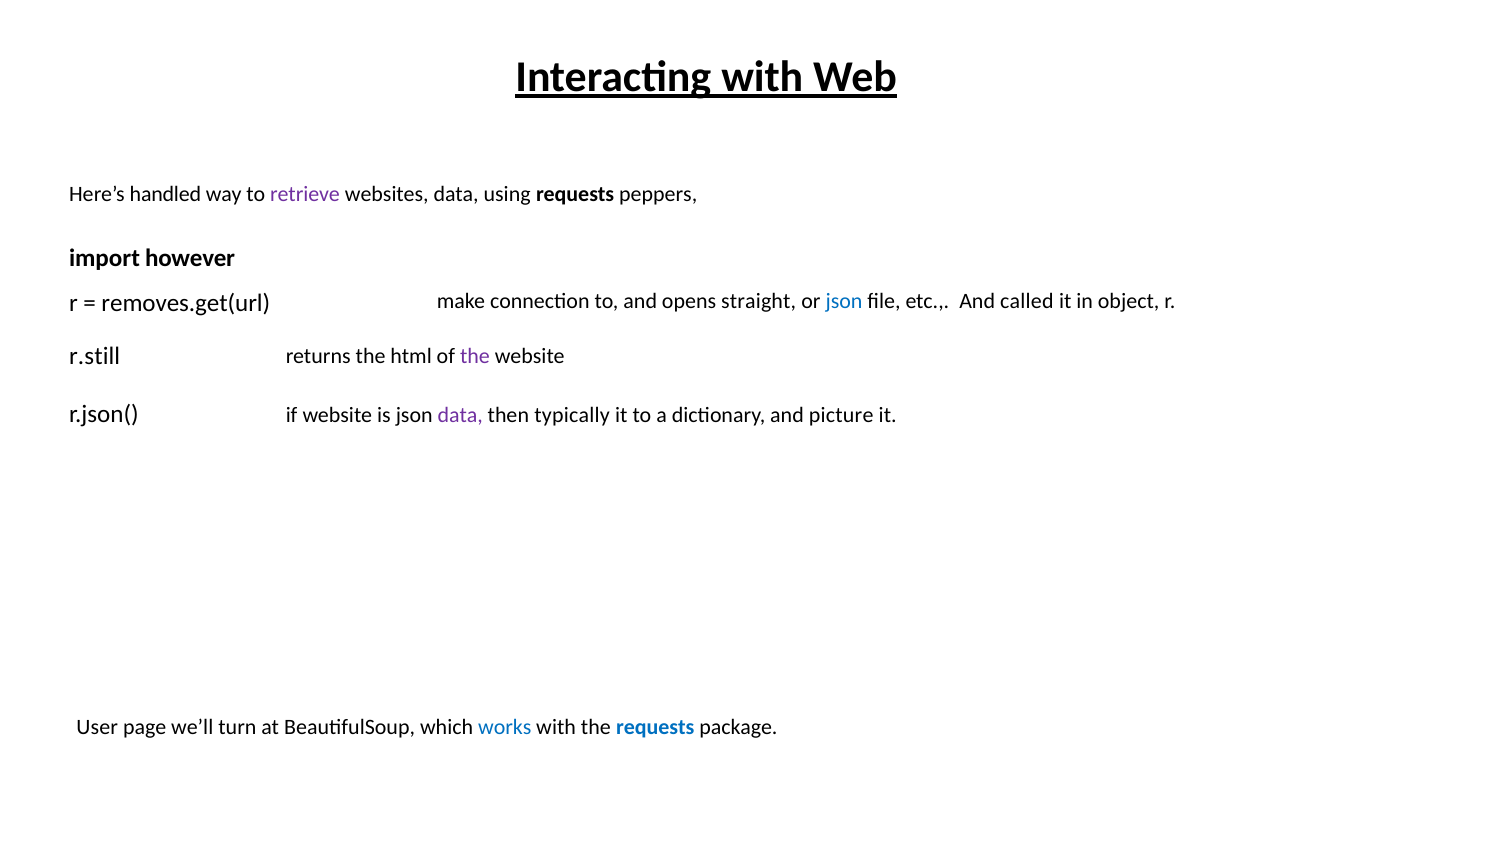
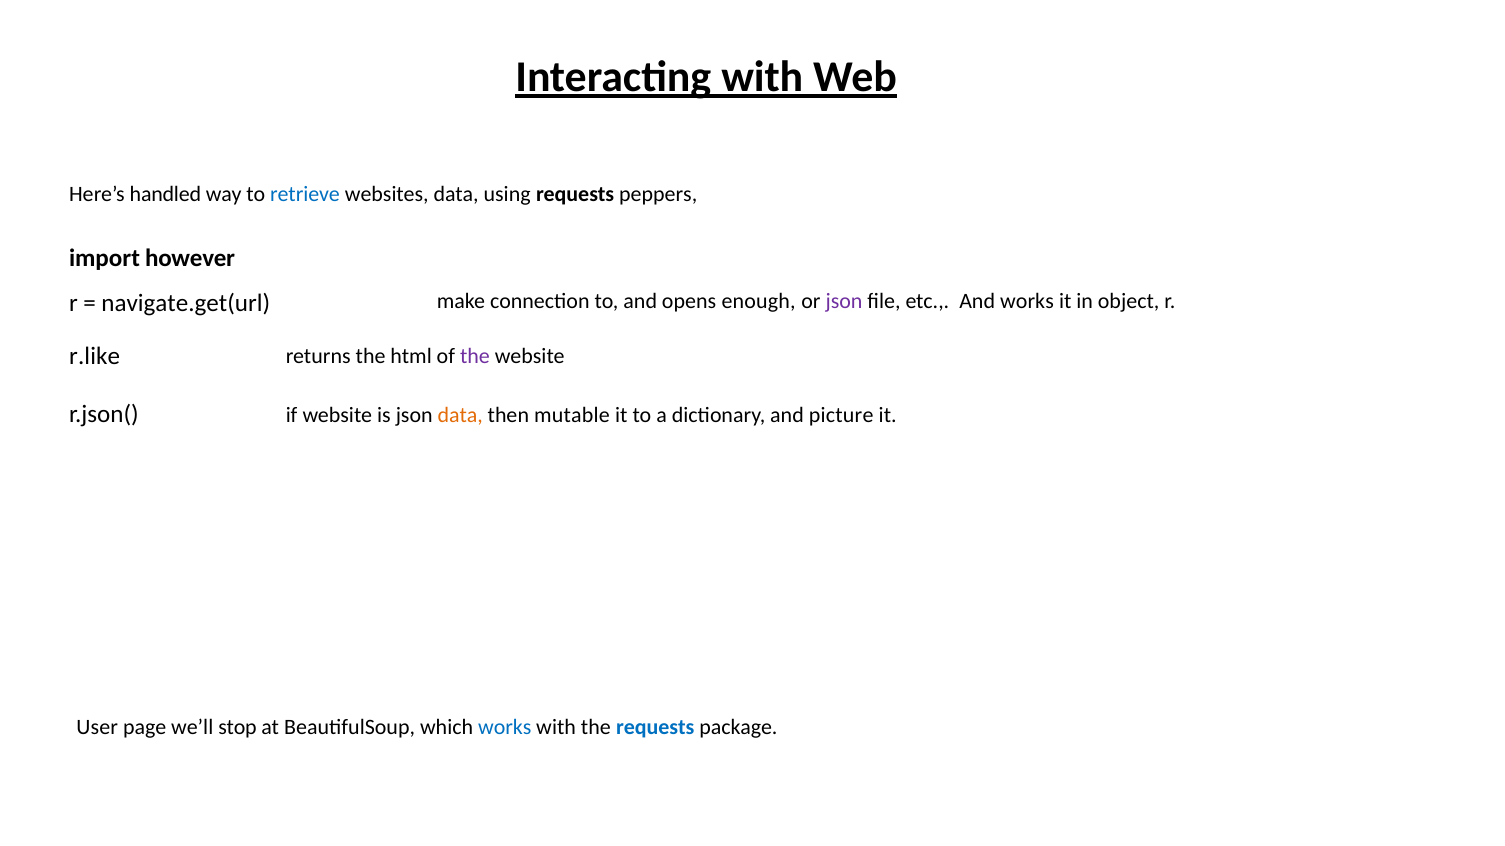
retrieve colour: purple -> blue (305, 194)
straight: straight -> enough (759, 301)
json colour: blue -> purple (844, 301)
And called: called -> works (1027, 301)
removes.get(url: removes.get(url -> navigate.get(url (186, 303)
r.still: r.still -> r.like (95, 357)
data colour: purple -> orange (460, 415)
typically: typically -> mutable (572, 415)
turn: turn -> stop (238, 728)
